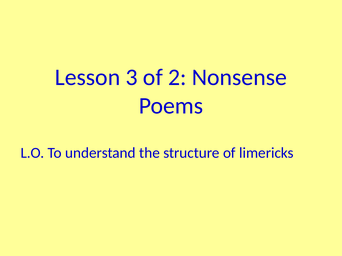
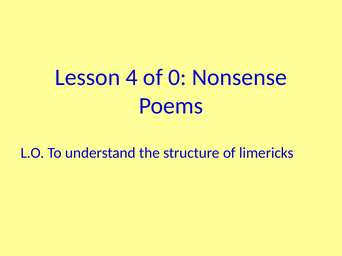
3: 3 -> 4 (132, 77)
2: 2 -> 0 (177, 77)
